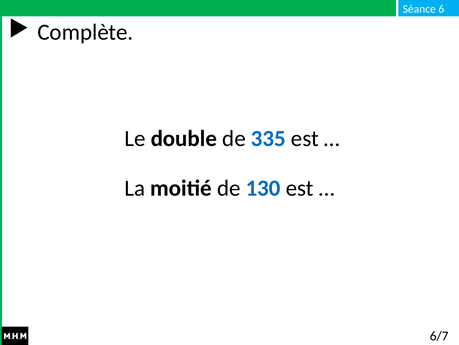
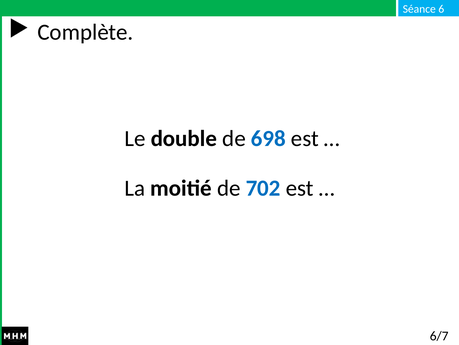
335: 335 -> 698 (268, 138)
130: 130 -> 702 (263, 188)
